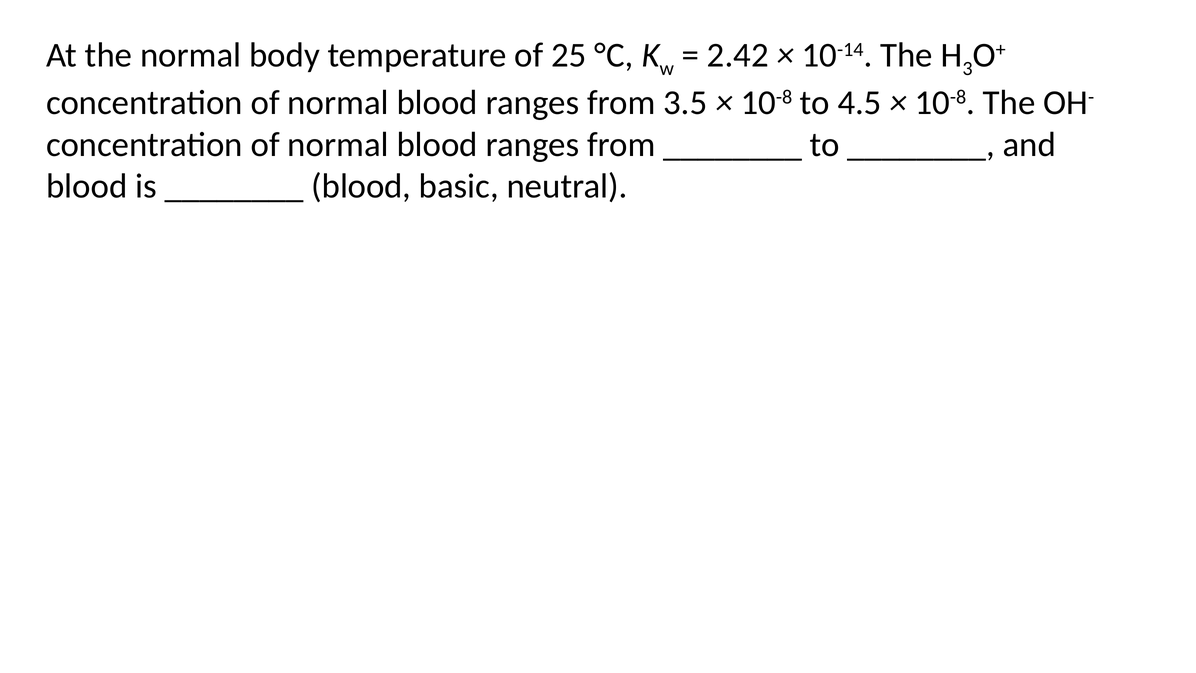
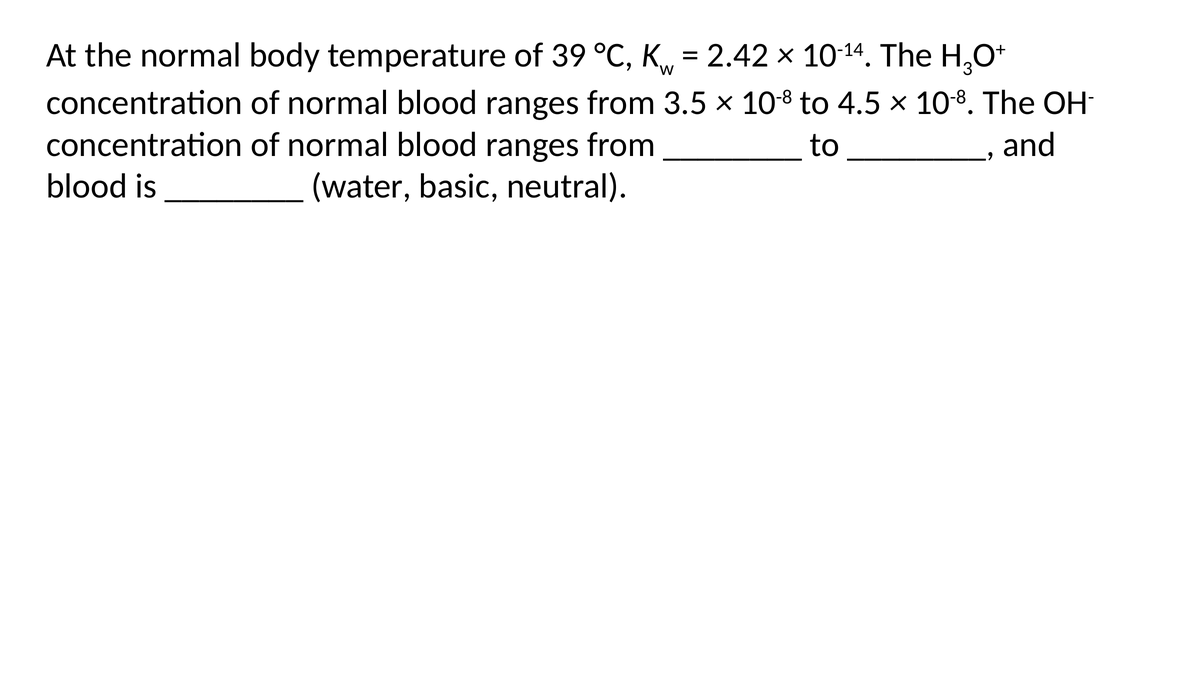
25: 25 -> 39 (569, 55)
blood: blood -> water (361, 186)
